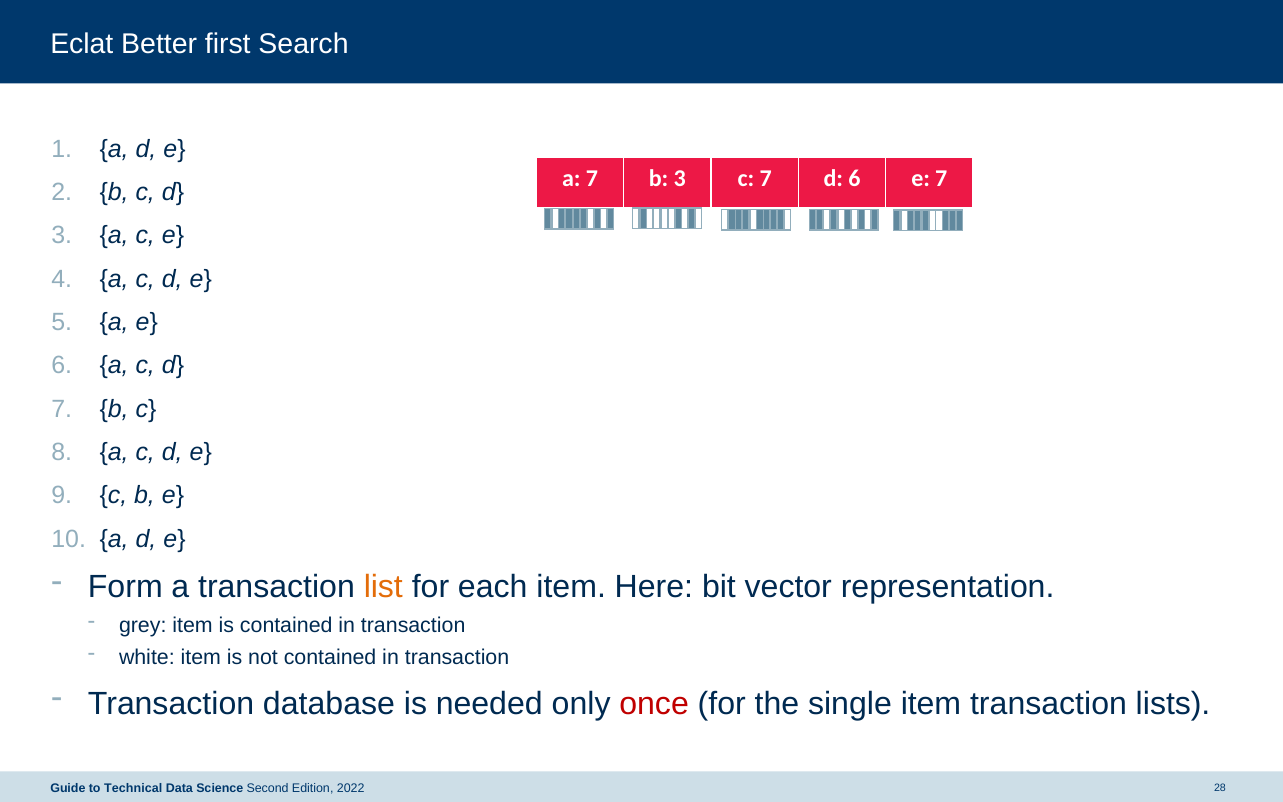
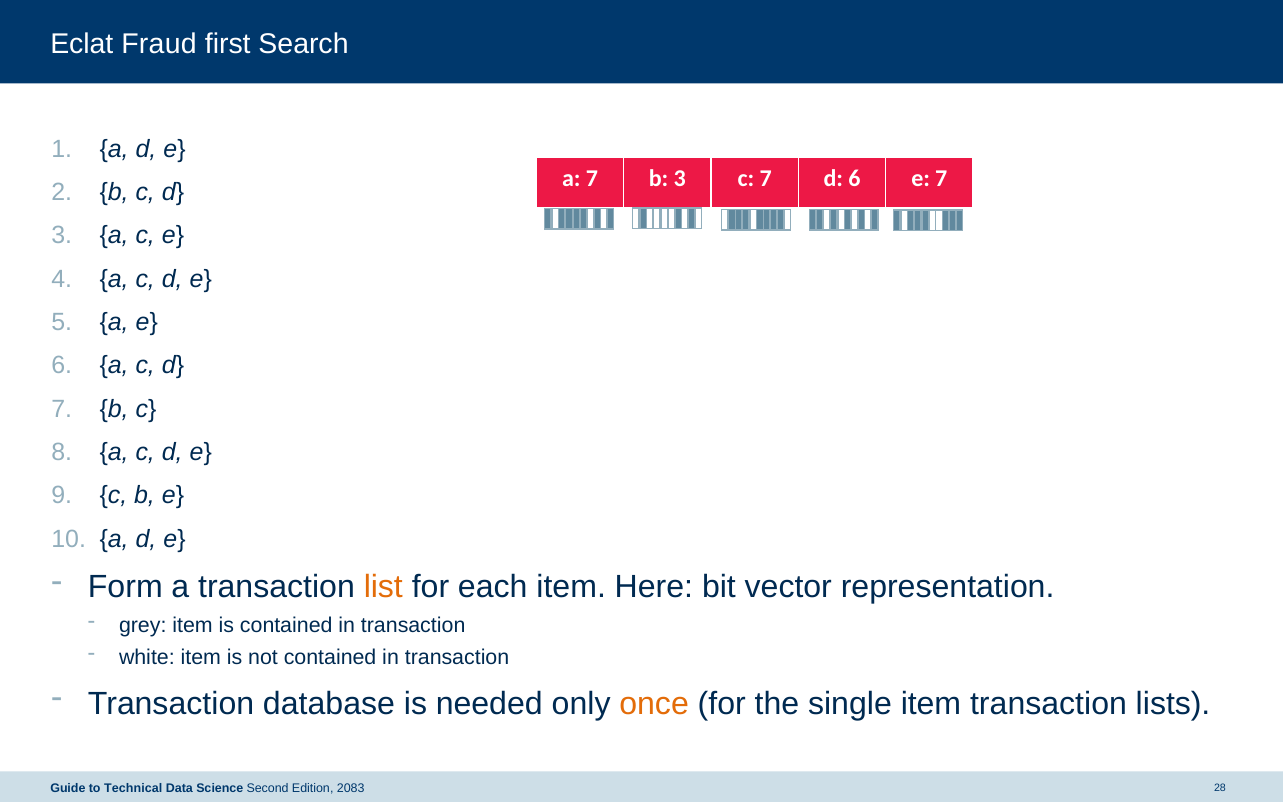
Better: Better -> Fraud (159, 44)
once colour: red -> orange (654, 704)
2022: 2022 -> 2083 (351, 788)
